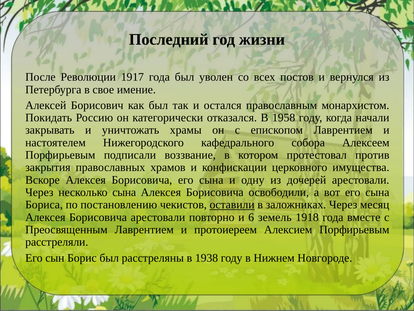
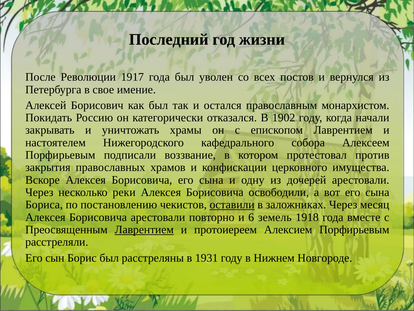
1958: 1958 -> 1902 (284, 118)
несколько сына: сына -> реки (124, 192)
Лаврентием underline: none -> present (144, 229)
1938: 1938 -> 1931 (207, 257)
